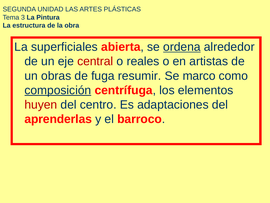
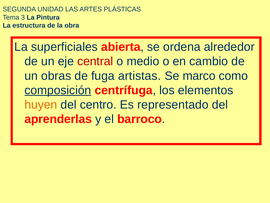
ordena underline: present -> none (182, 47)
reales: reales -> medio (143, 61)
artistas: artistas -> cambio (209, 61)
resumir: resumir -> artistas (140, 76)
huyen colour: red -> orange (41, 104)
adaptaciones: adaptaciones -> representado (173, 104)
